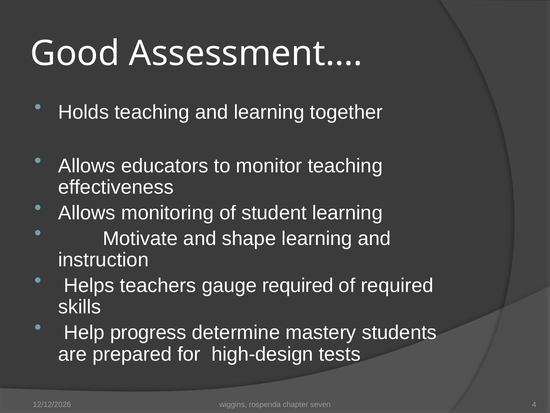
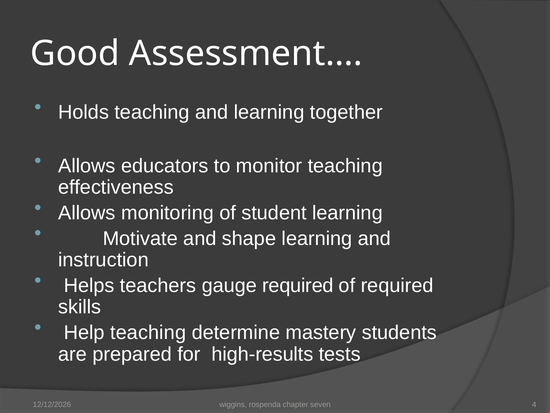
Help progress: progress -> teaching (148, 332)
high-design: high-design -> high-results (262, 354)
